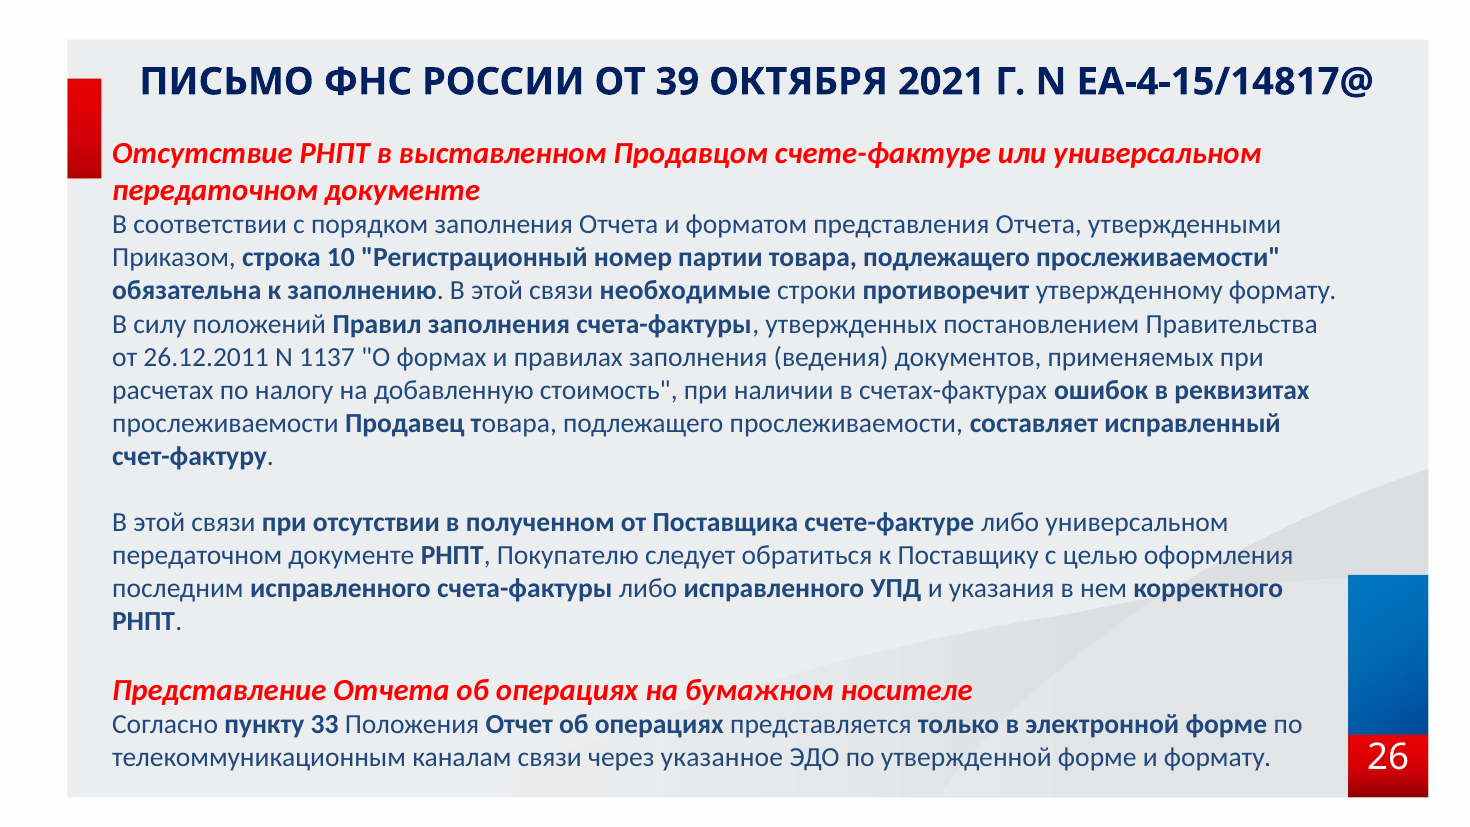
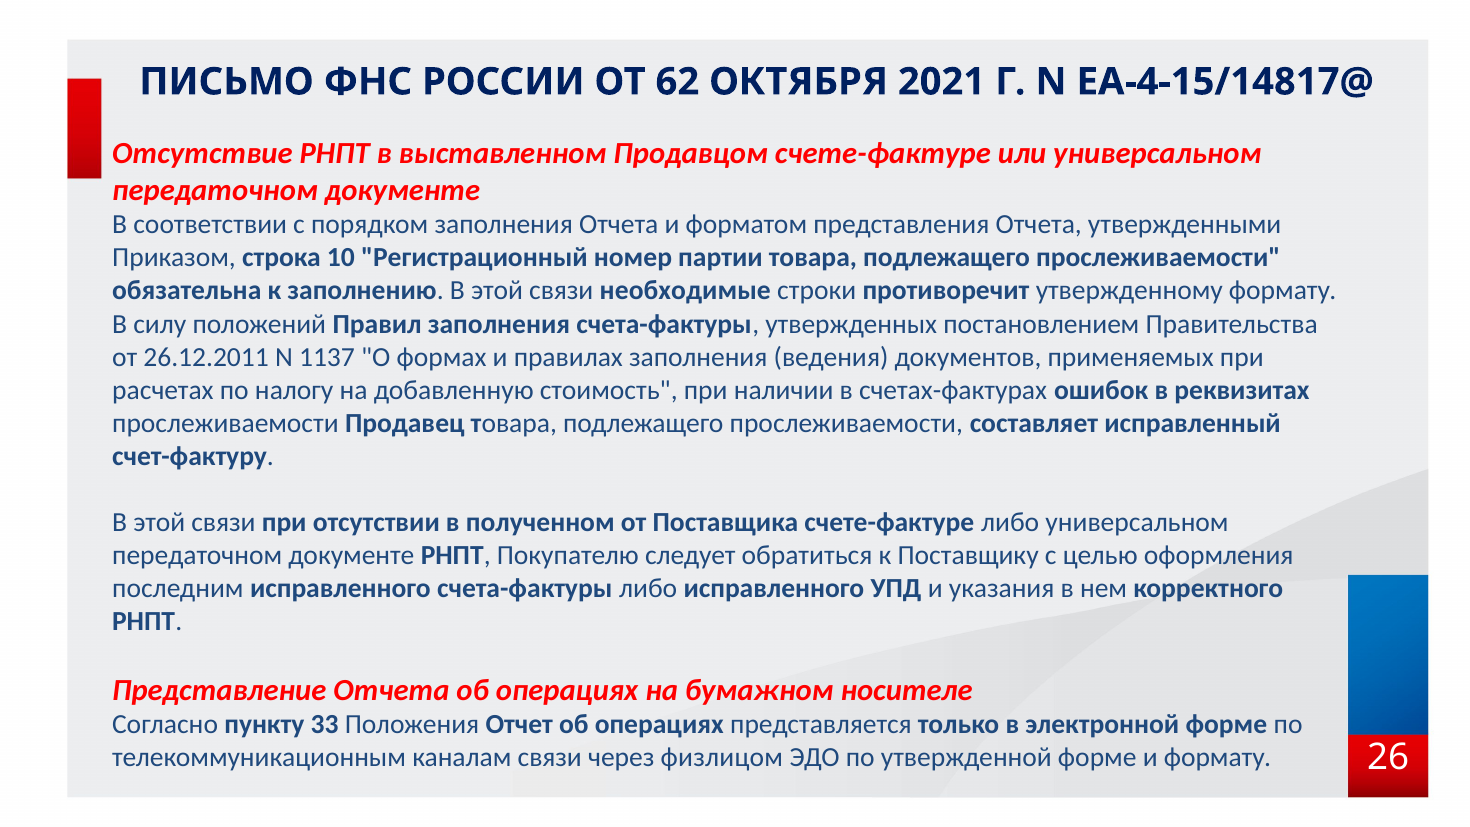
39: 39 -> 62 (677, 82)
указанное: указанное -> физлицом (722, 758)
